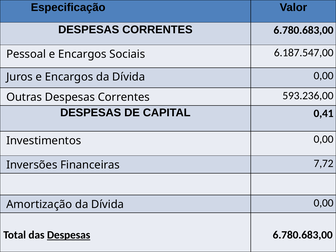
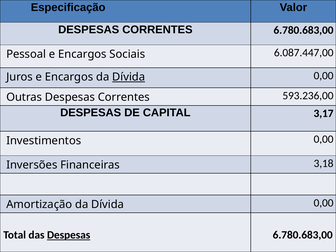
6.187.547,00: 6.187.547,00 -> 6.087.447,00 (304, 53)
Dívida underline: none -> present (129, 77)
0,41: 0,41 -> 3,17 (324, 113)
7,72: 7,72 -> 3,18 (324, 163)
